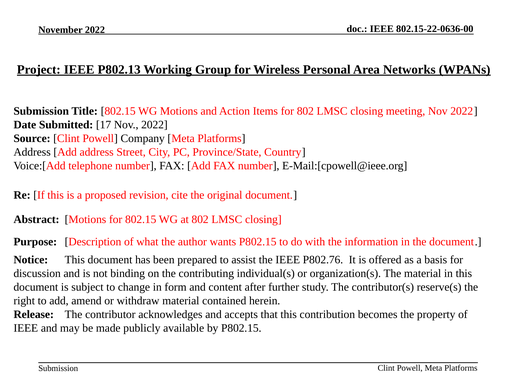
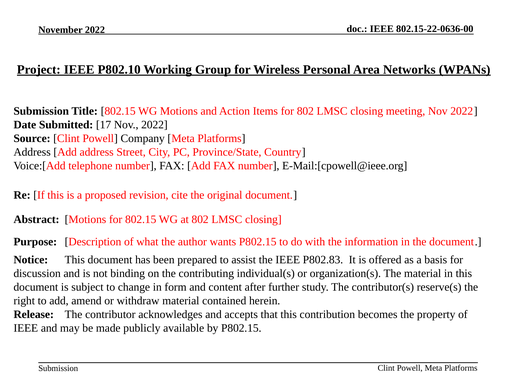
P802.13: P802.13 -> P802.10 (119, 70)
P802.76: P802.76 -> P802.83 (323, 260)
